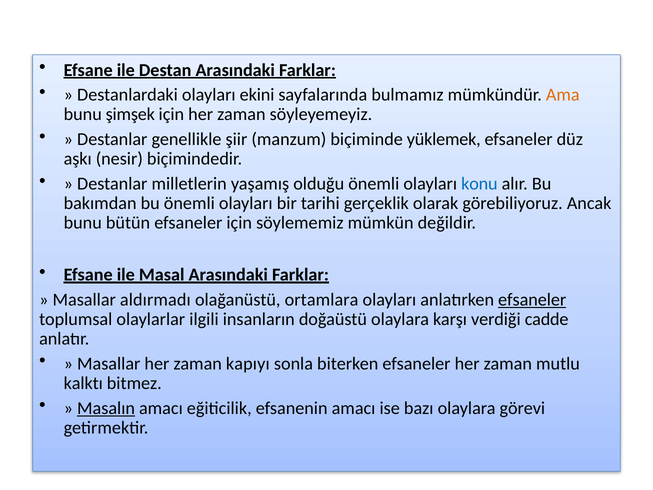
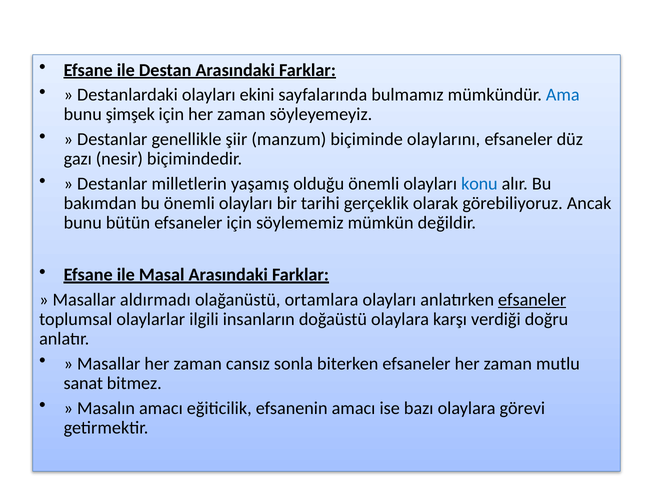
Ama colour: orange -> blue (563, 95)
yüklemek: yüklemek -> olaylarını (444, 139)
aşkı: aşkı -> gazı (78, 159)
cadde: cadde -> doğru (547, 319)
kapıyı: kapıyı -> cansız (248, 363)
kalktı: kalktı -> sanat (83, 383)
Masalın underline: present -> none (106, 408)
